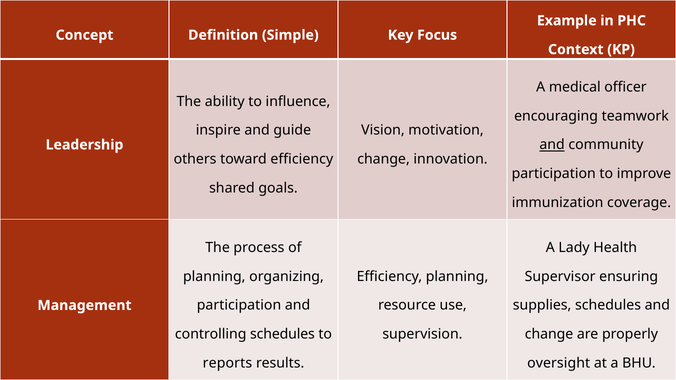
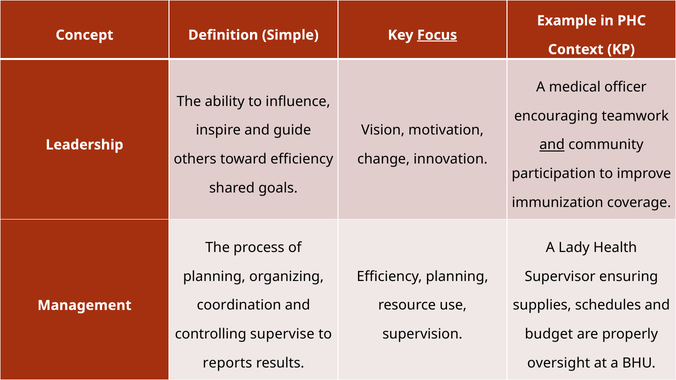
Focus underline: none -> present (437, 35)
participation: participation -> coordination (239, 306)
controlling schedules: schedules -> supervise (282, 334)
change: change -> budget (549, 334)
